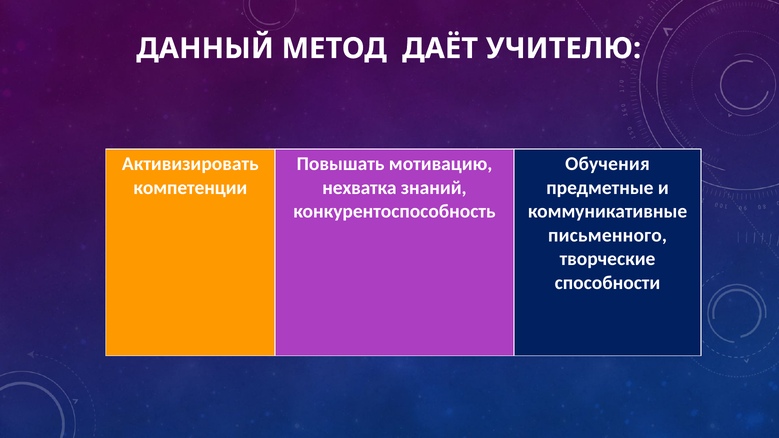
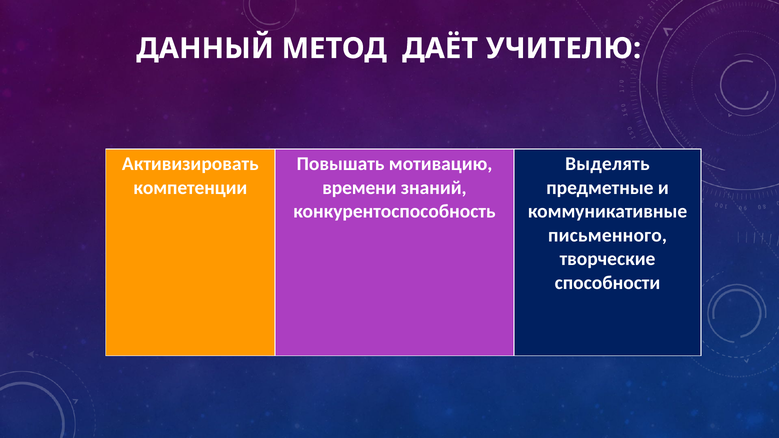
Обучения: Обучения -> Выделять (607, 164)
нехватка: нехватка -> времени (359, 188)
